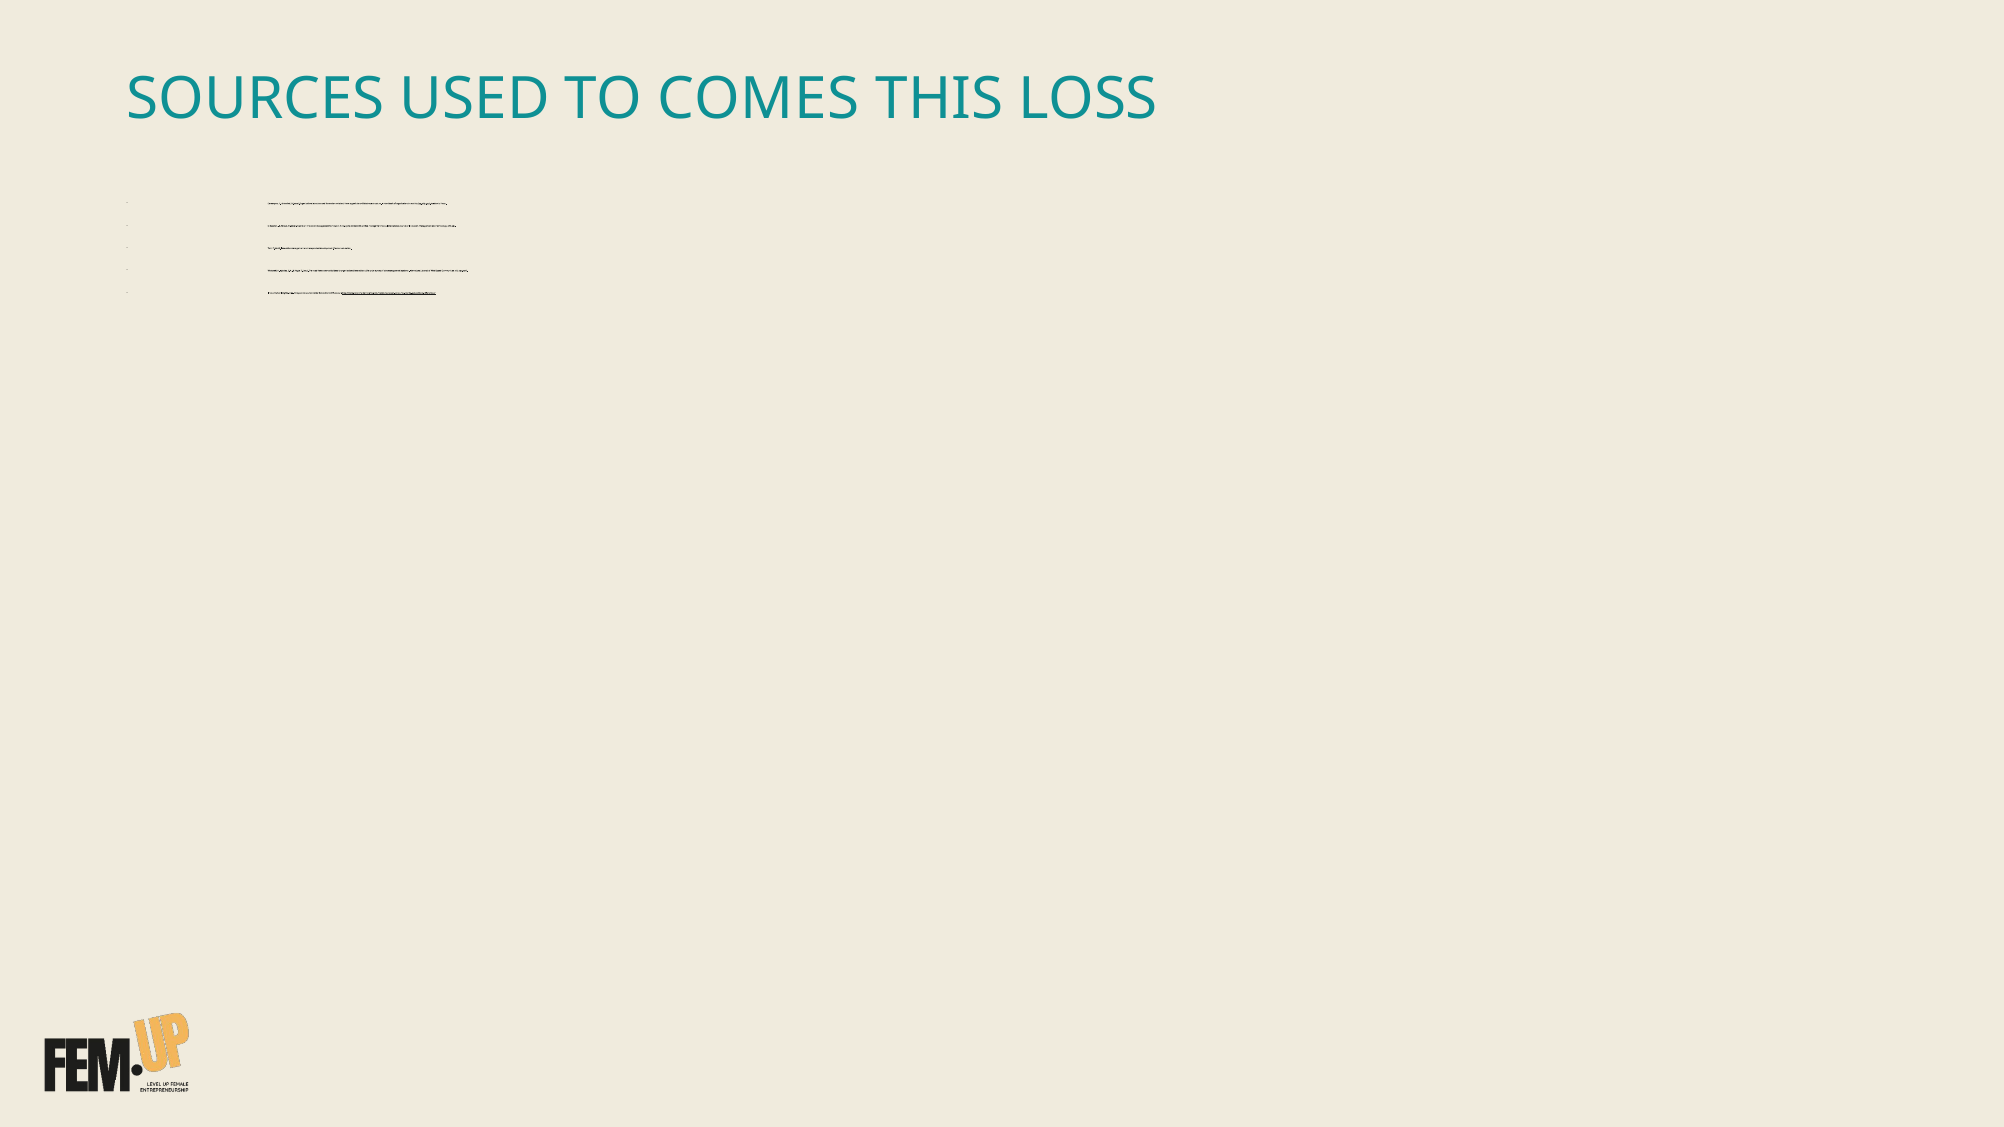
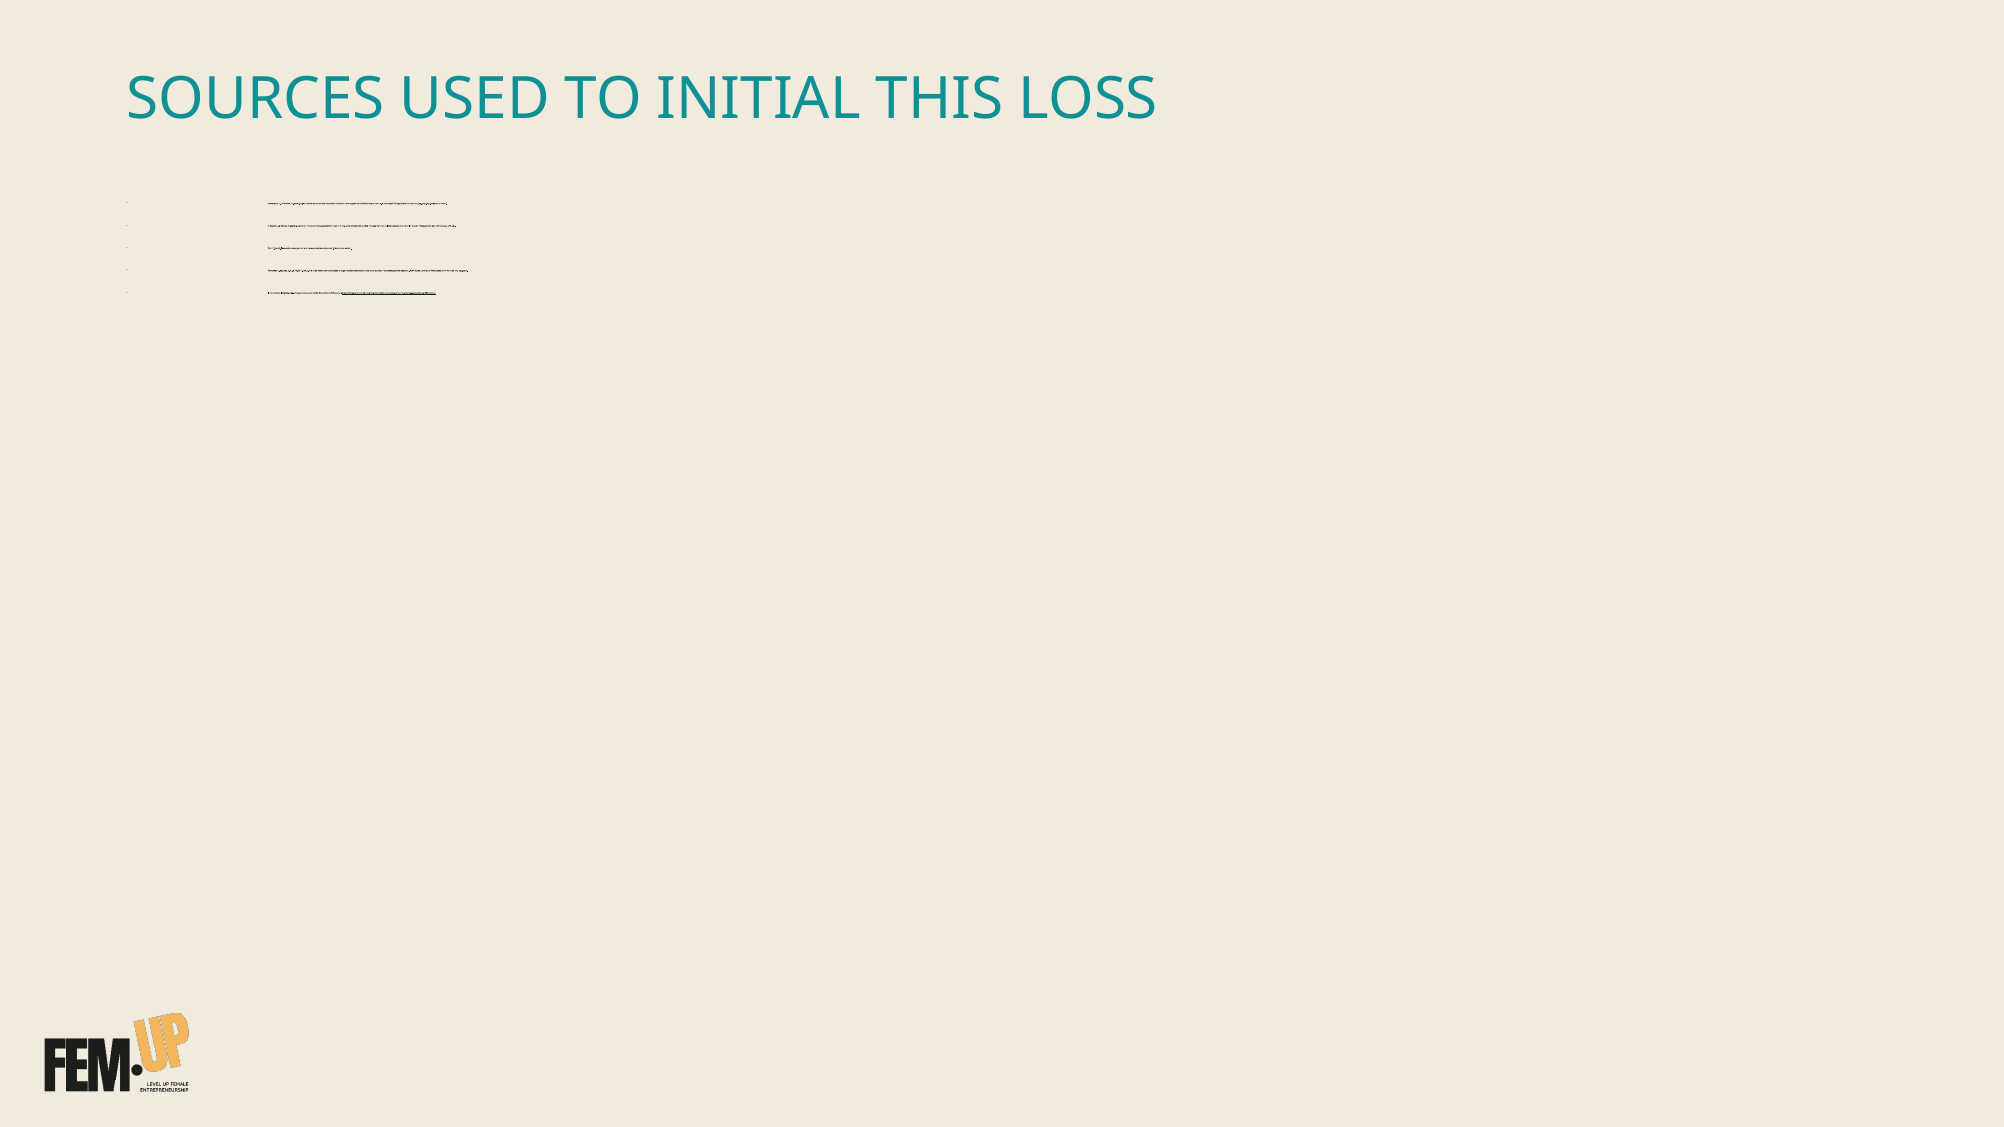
COMES: COMES -> INITIAL (759, 99)
